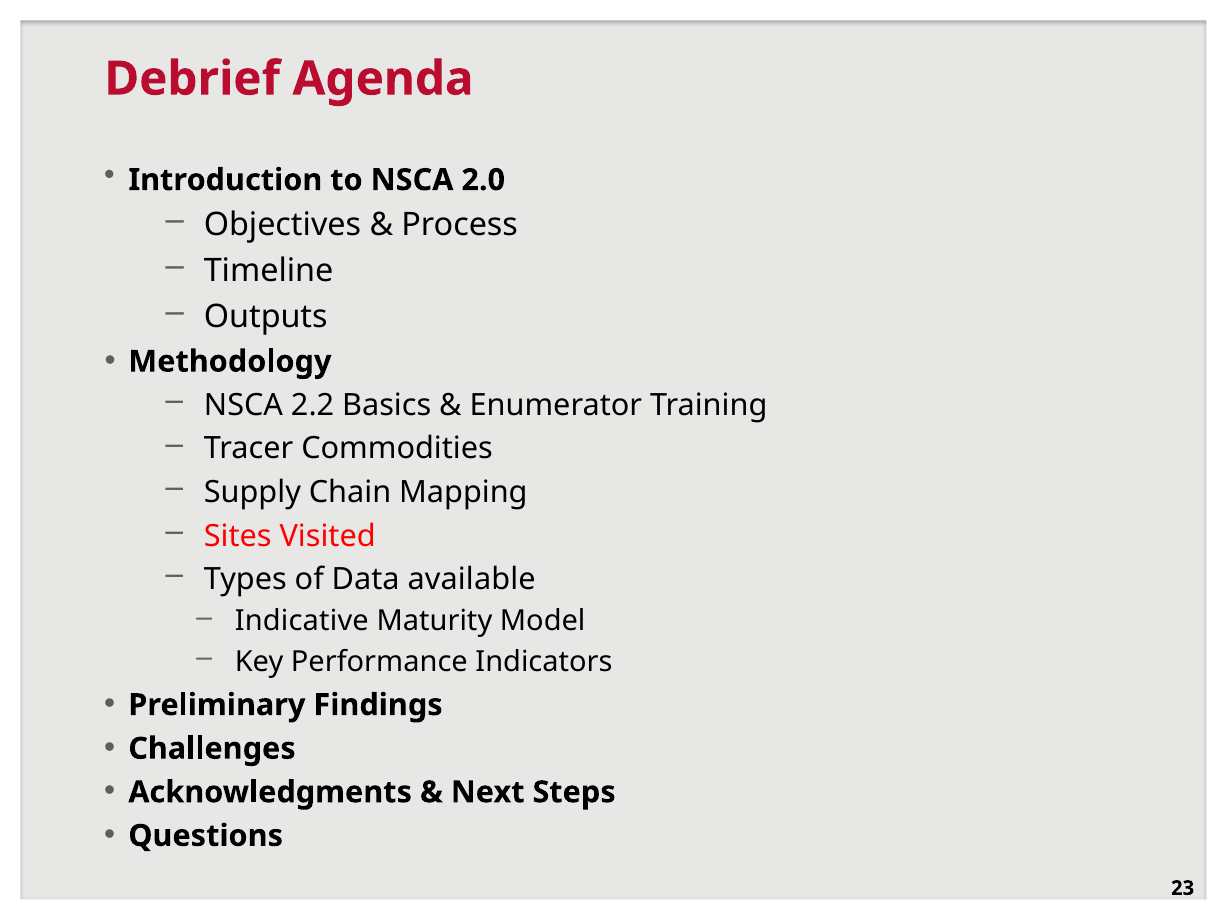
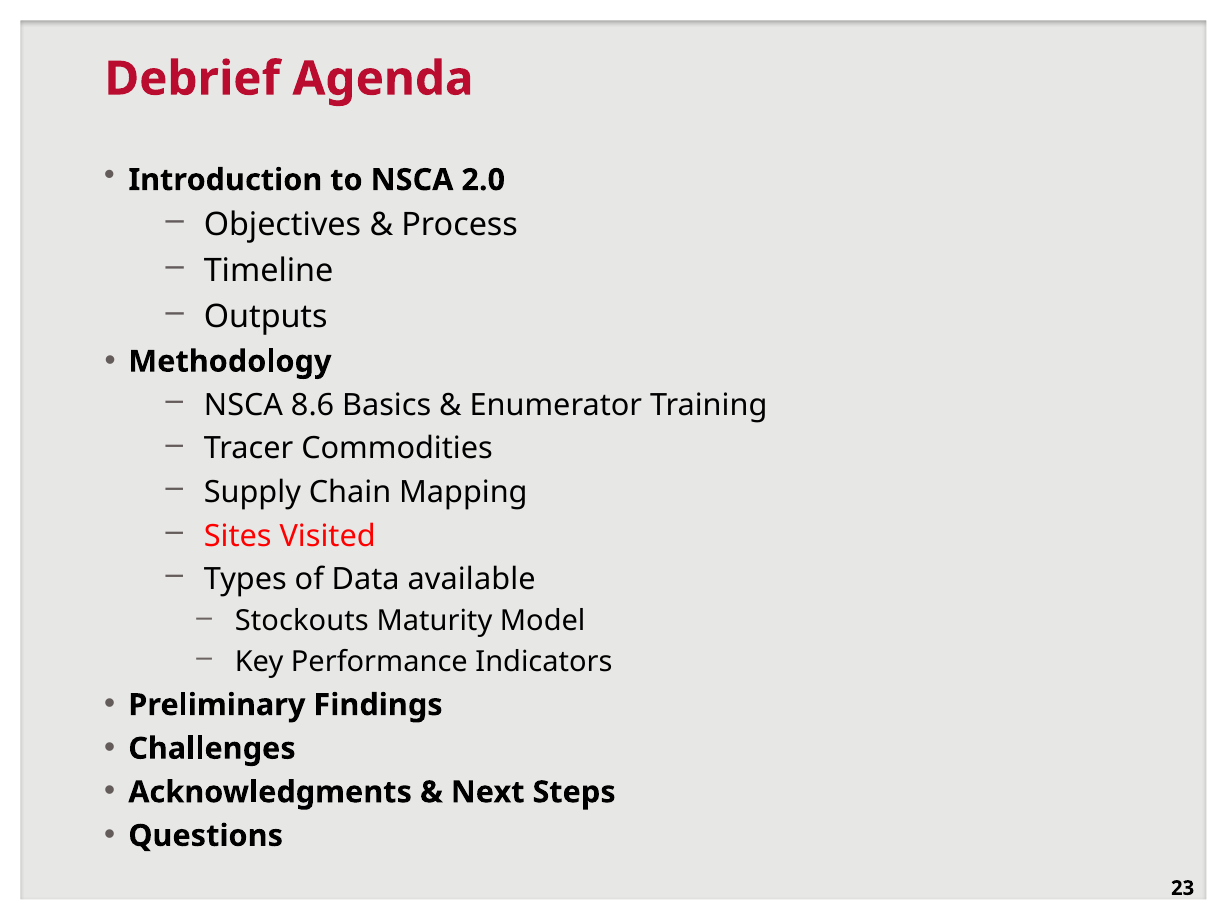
2.2: 2.2 -> 8.6 (313, 405)
Indicative: Indicative -> Stockouts (302, 622)
